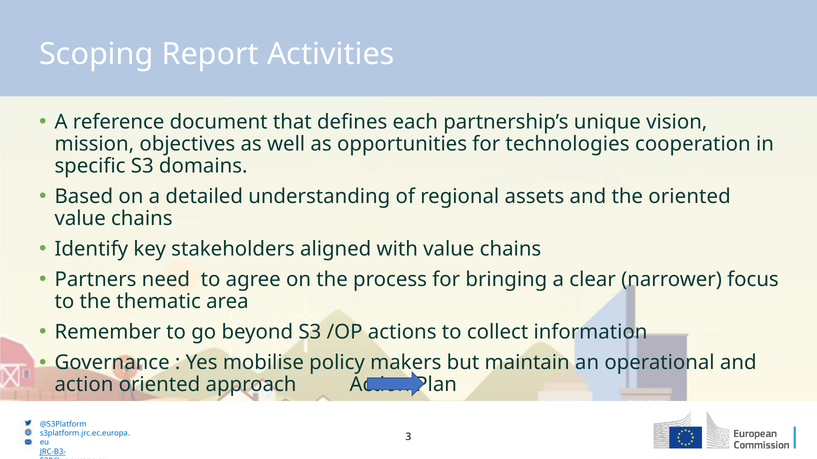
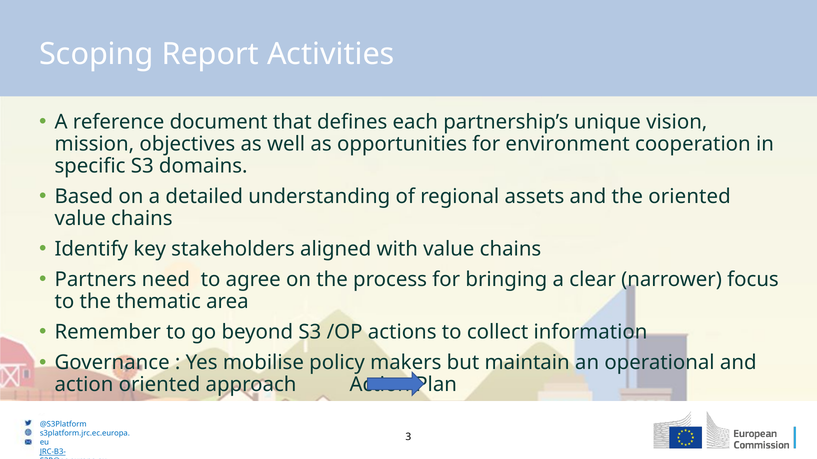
technologies: technologies -> environment (568, 144)
